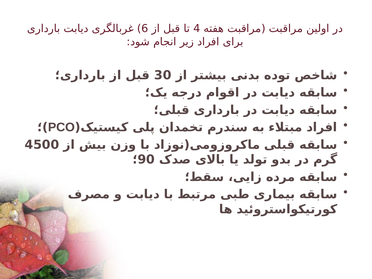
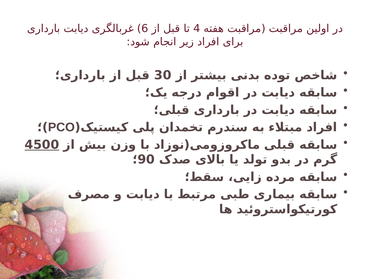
4500 underline: none -> present (42, 145)
